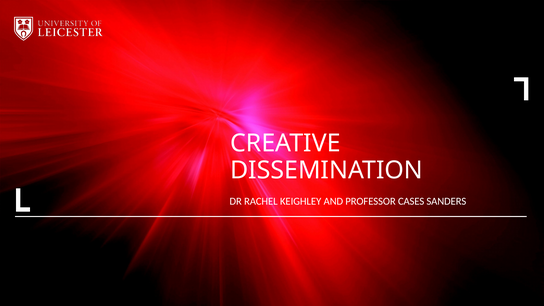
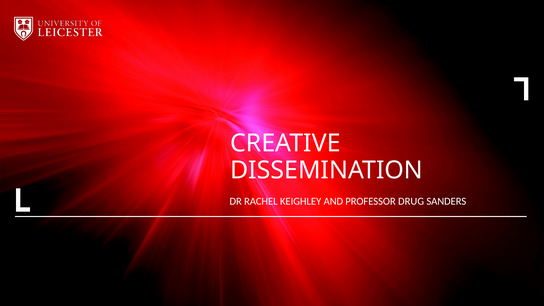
CASES: CASES -> DRUG (411, 201)
